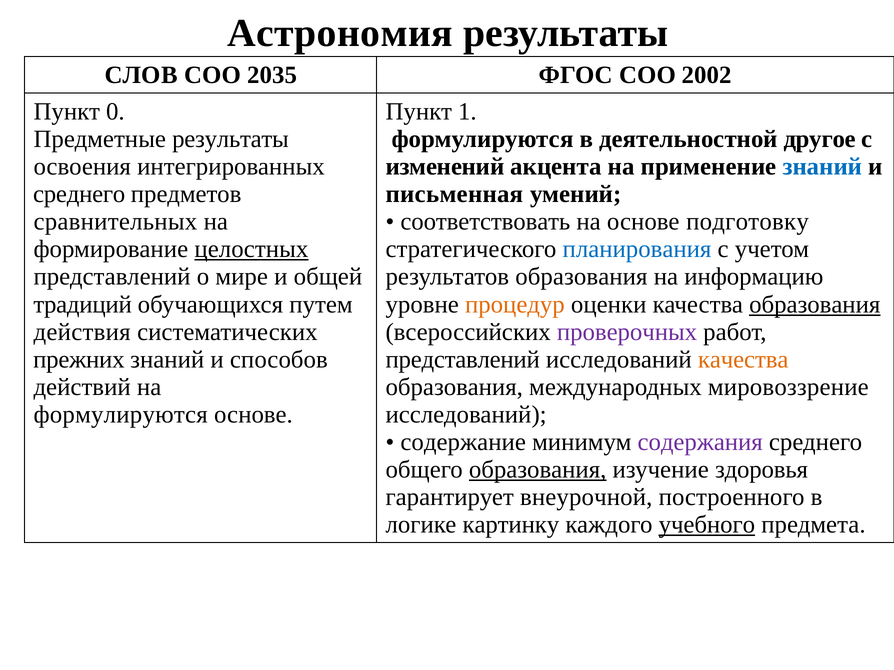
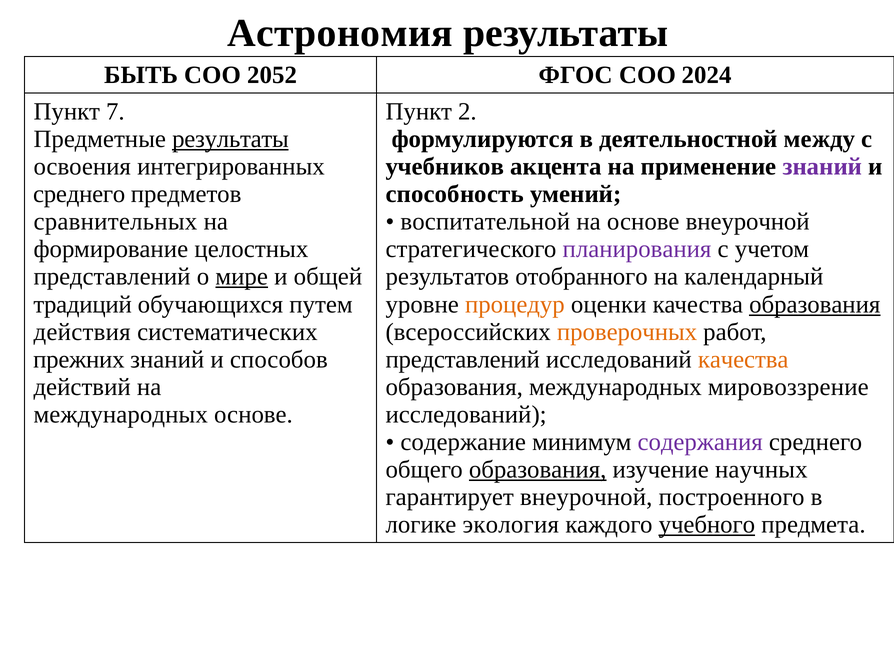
СЛОВ: СЛОВ -> БЫТЬ (141, 75)
2035: 2035 -> 2052 (272, 75)
2002: 2002 -> 2024 (707, 75)
0: 0 -> 7 (115, 112)
1: 1 -> 2 (467, 112)
результаты underline: none -> present (230, 139)
другое: другое -> между (820, 139)
изменений: изменений -> учебников (445, 167)
знаний colour: blue -> purple (822, 167)
письменная: письменная -> способность (455, 194)
соответствовать: соответствовать -> воспитательной (485, 222)
основе подготовку: подготовку -> внеурочной (748, 222)
целостных underline: present -> none (251, 249)
планирования colour: blue -> purple (637, 249)
мире underline: none -> present (242, 277)
результатов образования: образования -> отобранного (581, 277)
информацию: информацию -> календарный (754, 277)
проверочных colour: purple -> orange (627, 332)
формулируются: формулируются -> международных (121, 415)
здоровья: здоровья -> научных (761, 470)
картинку: картинку -> экология (511, 525)
